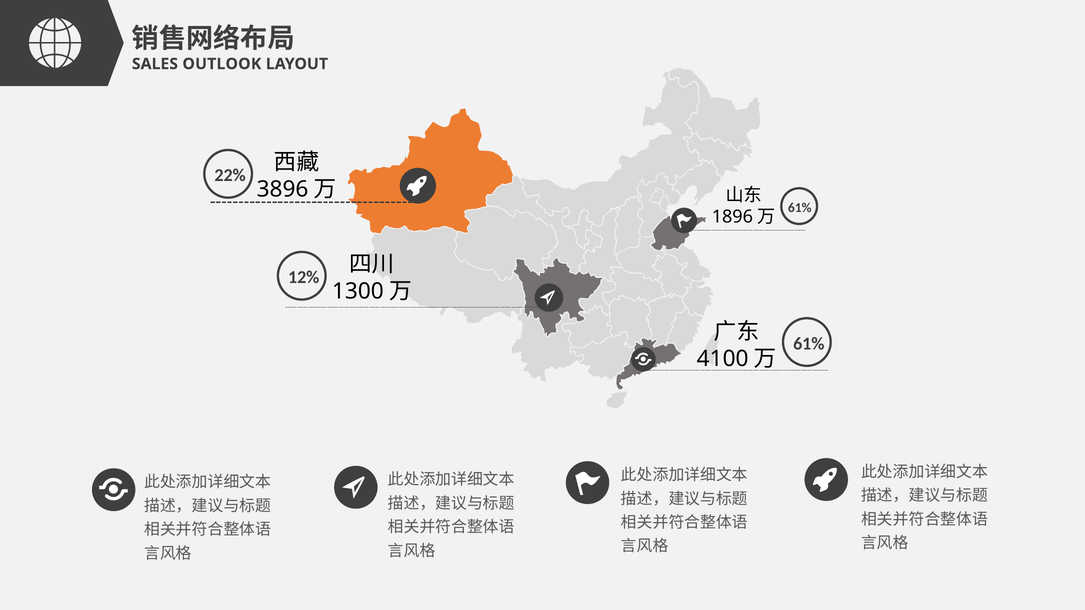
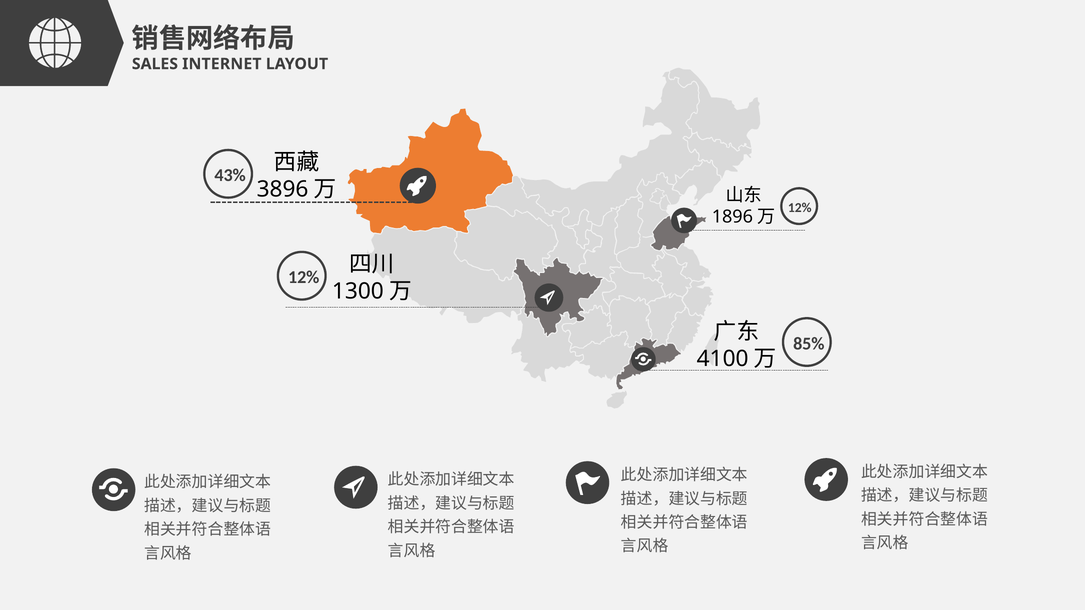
OUTLOOK: OUTLOOK -> INTERNET (222, 64)
22%: 22% -> 43% (230, 176)
61%: 61% -> 12% (800, 208)
61%: 61% -> 85% (809, 344)
